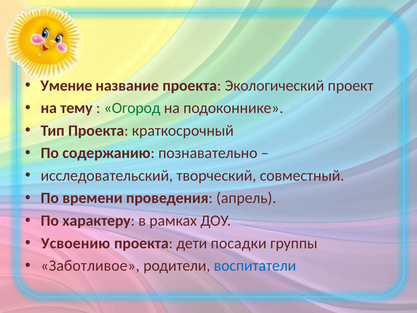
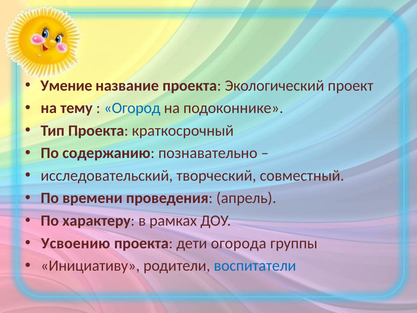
Огород colour: green -> blue (132, 108)
посадки: посадки -> огорода (239, 243)
Заботливое: Заботливое -> Инициативу (90, 265)
